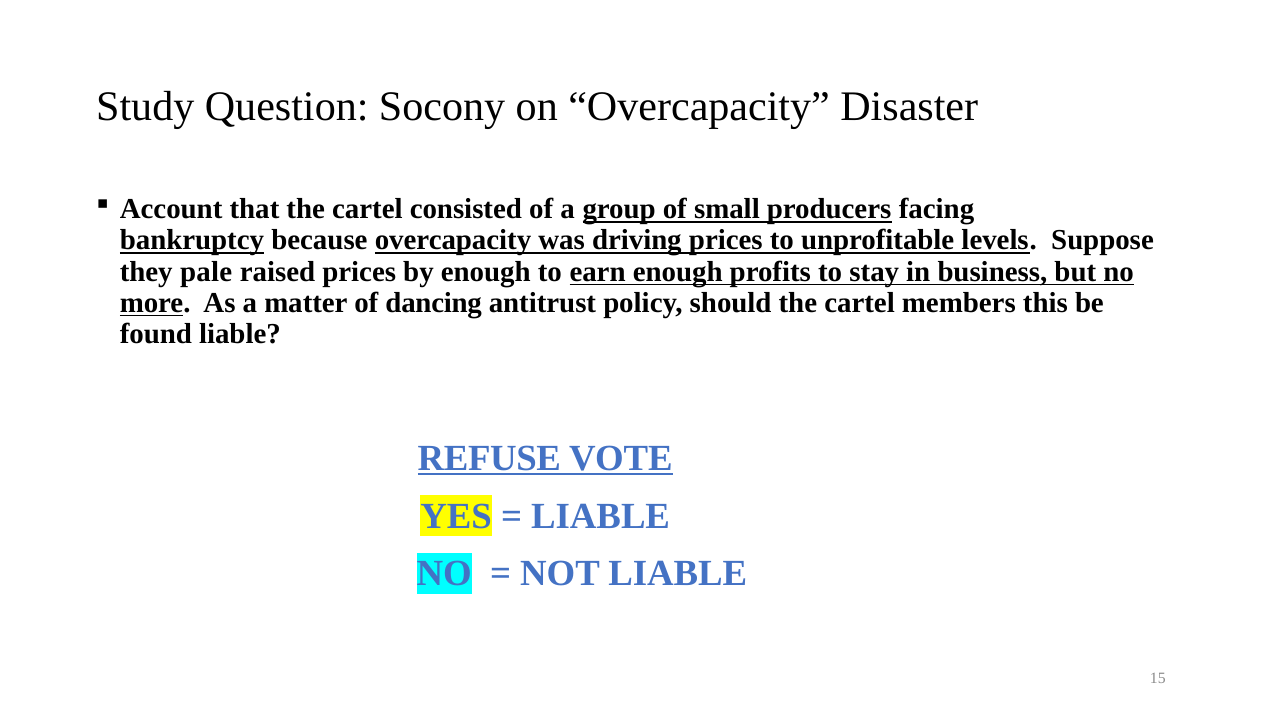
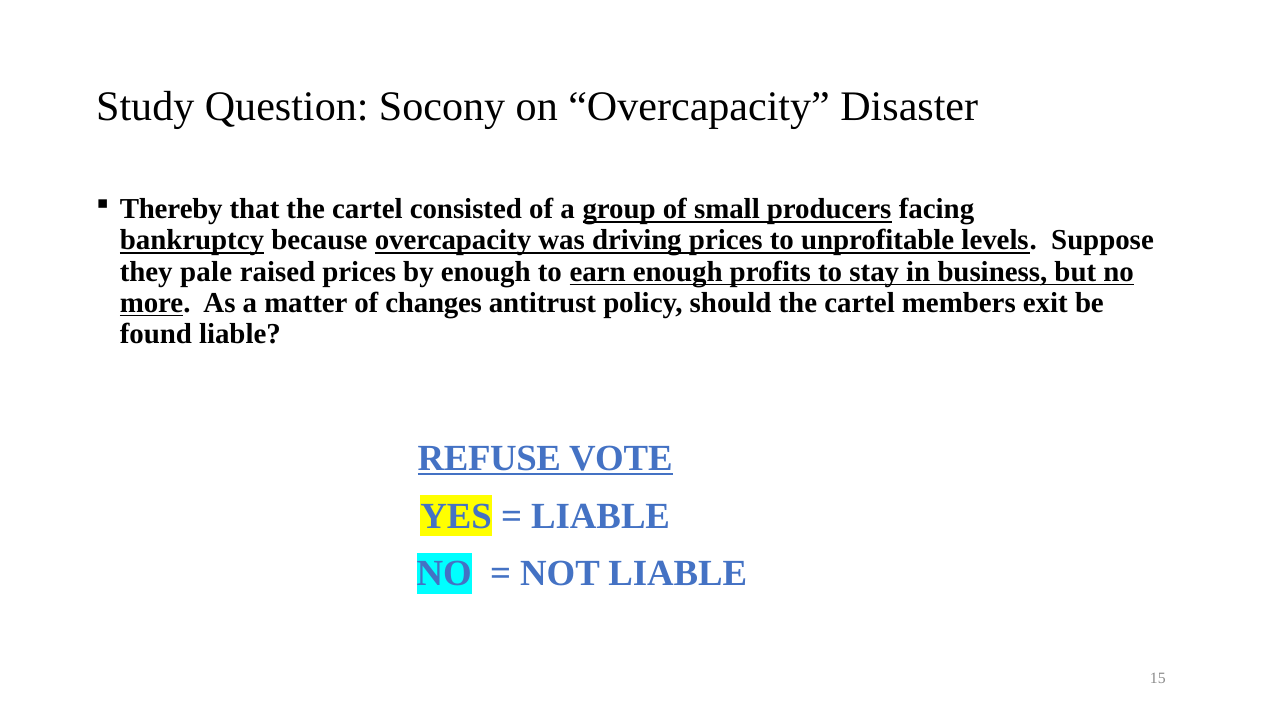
Account: Account -> Thereby (171, 209)
dancing: dancing -> changes (434, 303)
this: this -> exit (1045, 303)
